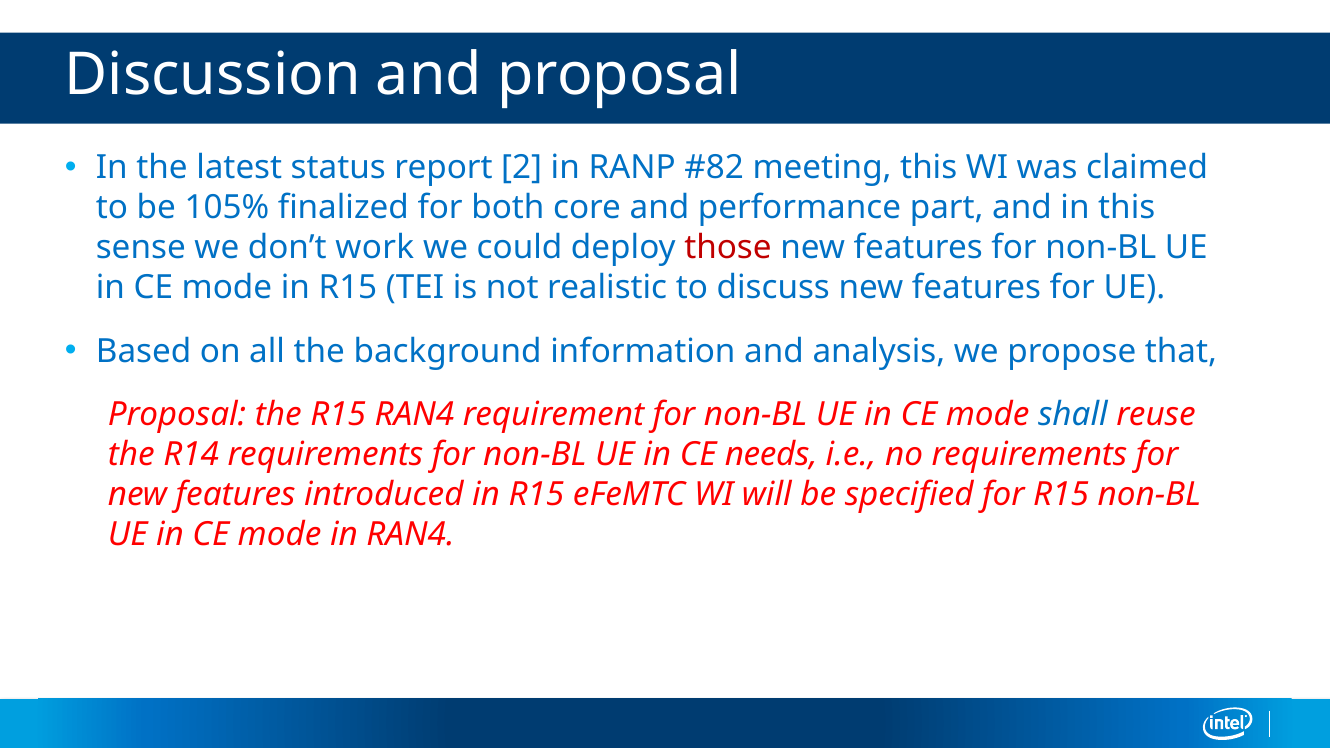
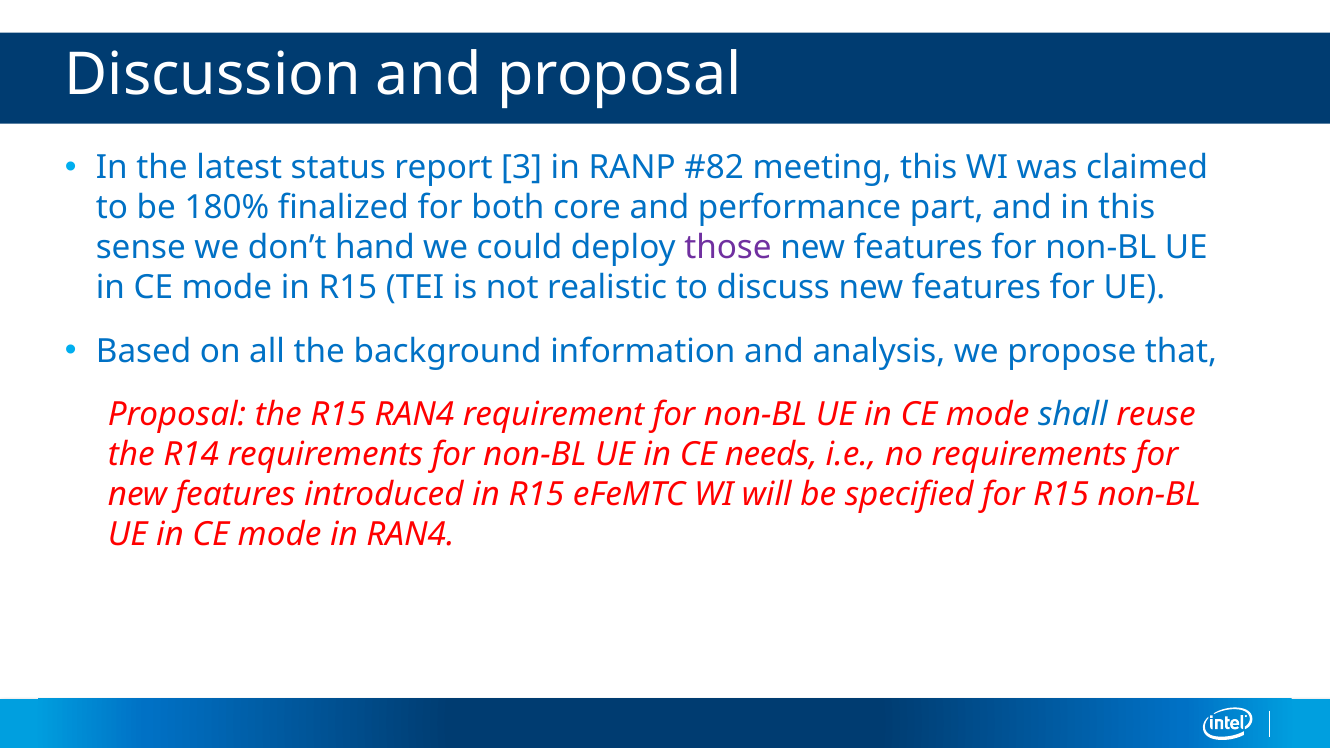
2: 2 -> 3 (522, 168)
105%: 105% -> 180% (227, 208)
work: work -> hand (375, 248)
those colour: red -> purple (728, 248)
